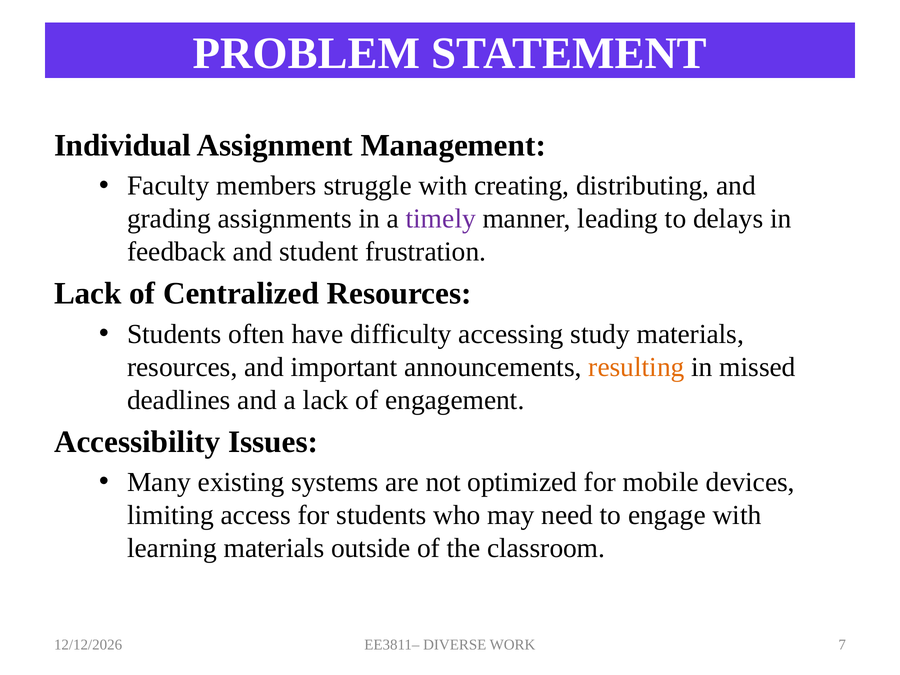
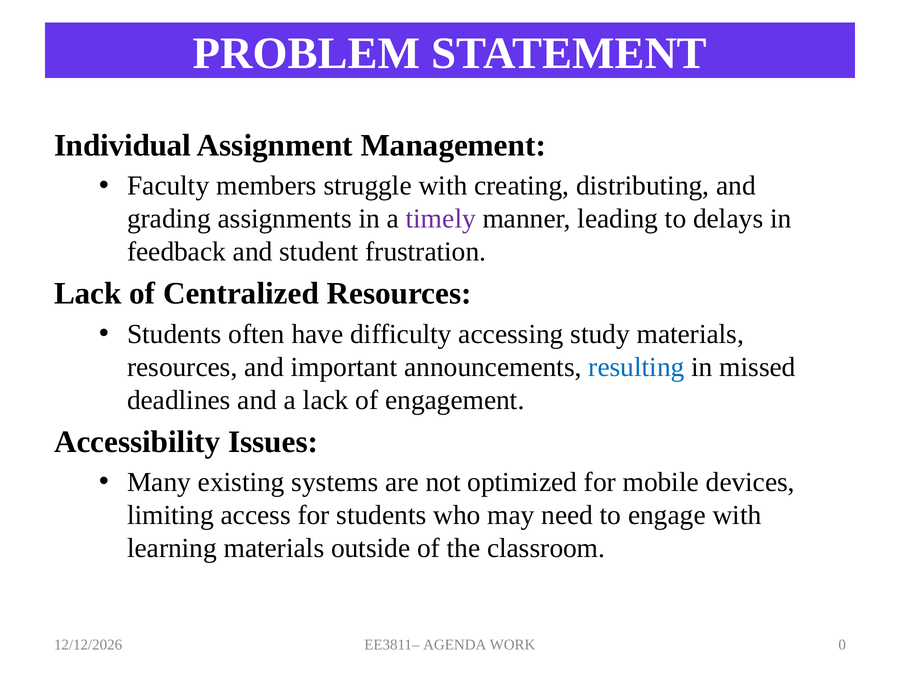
resulting colour: orange -> blue (636, 367)
DIVERSE: DIVERSE -> AGENDA (455, 645)
7: 7 -> 0 (842, 645)
